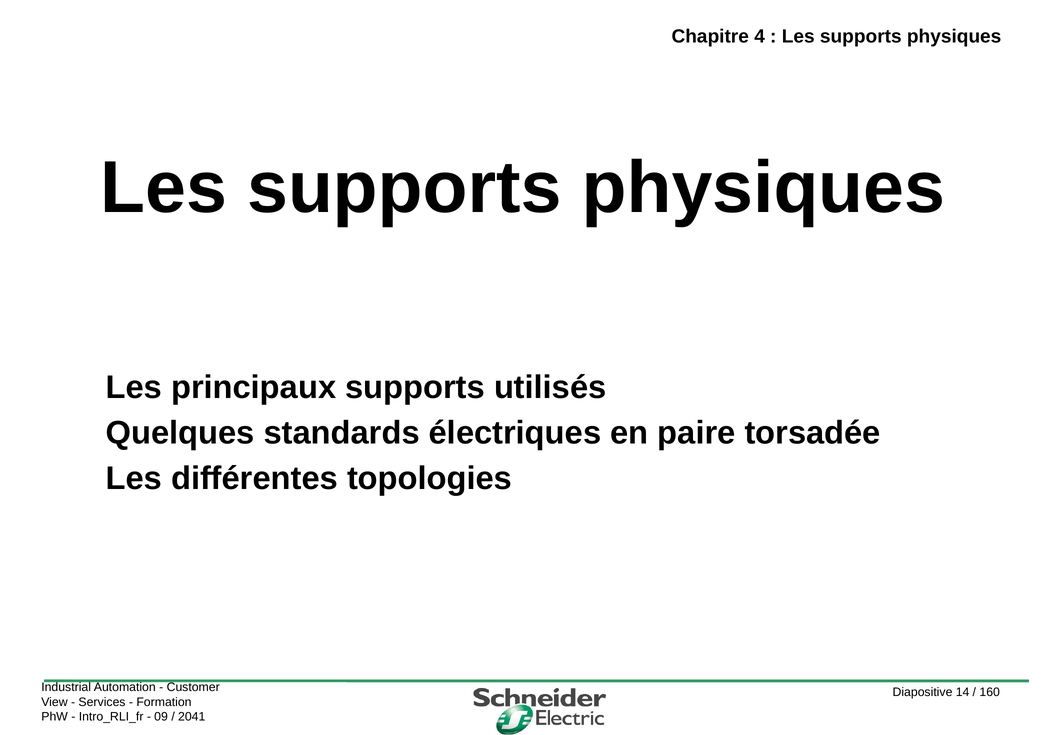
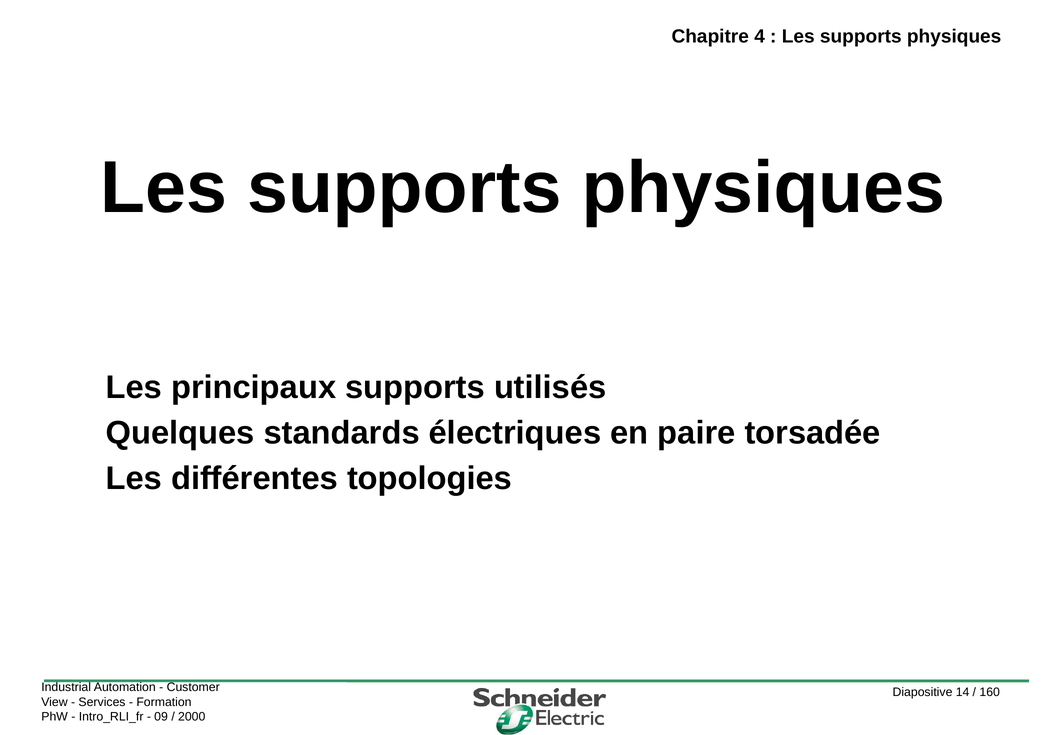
2041: 2041 -> 2000 (192, 717)
